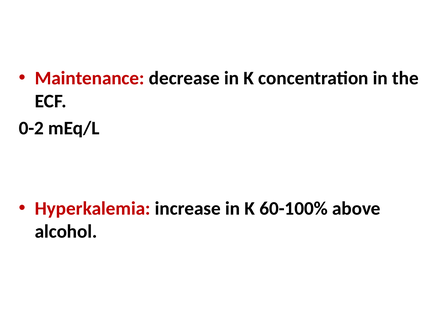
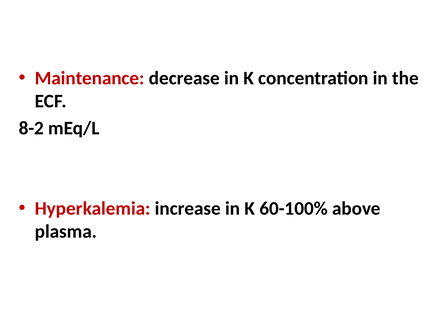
0-2: 0-2 -> 8-2 (31, 128)
alcohol: alcohol -> plasma (66, 232)
